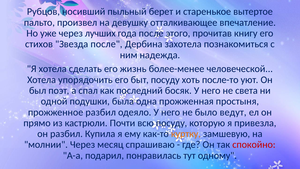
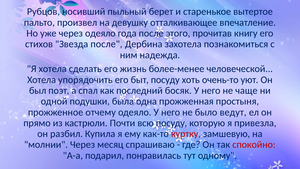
через лучших: лучших -> одеяло (100, 33)
после-то: после-то -> очень-то (220, 80)
света: света -> чаще (246, 90)
прожженное разбил: разбил -> отчему (101, 112)
куртку colour: orange -> red (186, 134)
